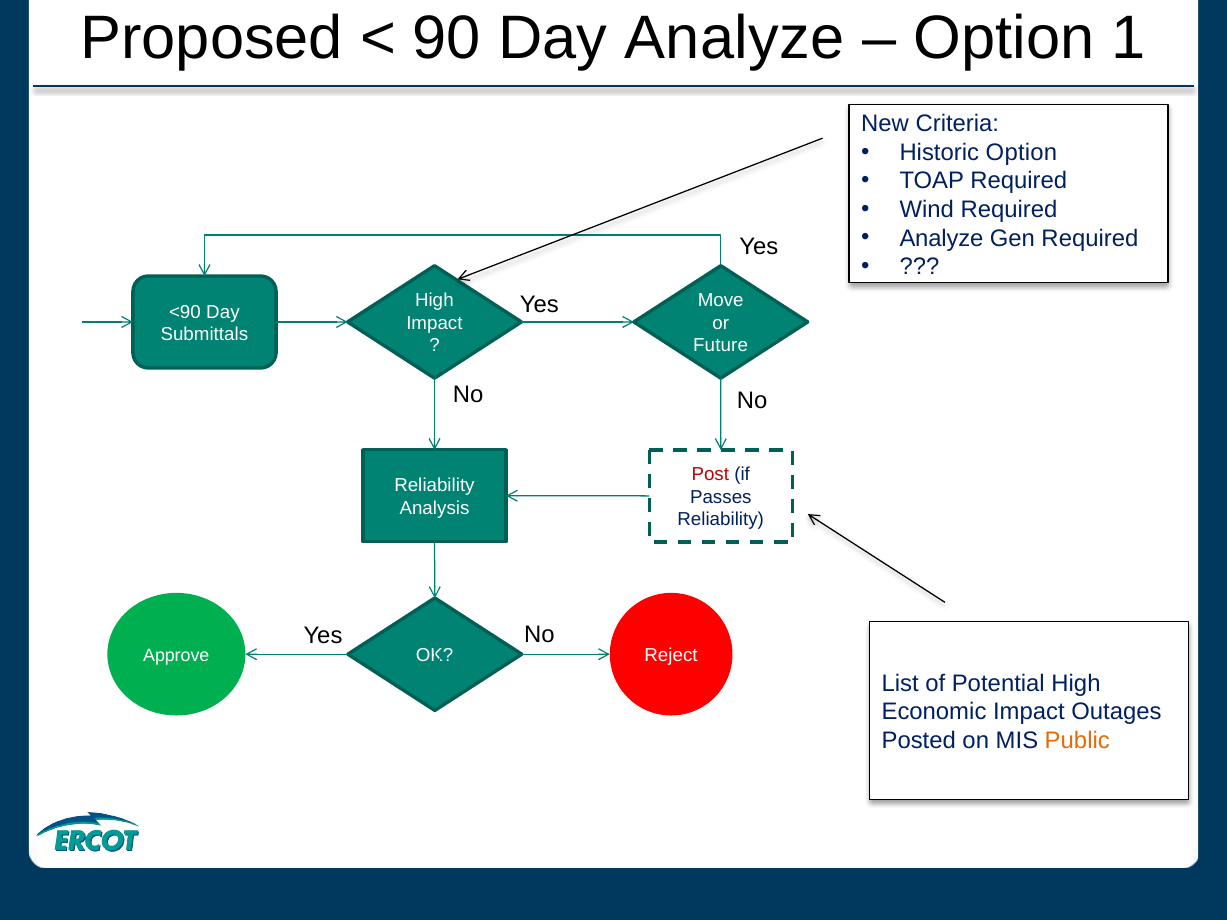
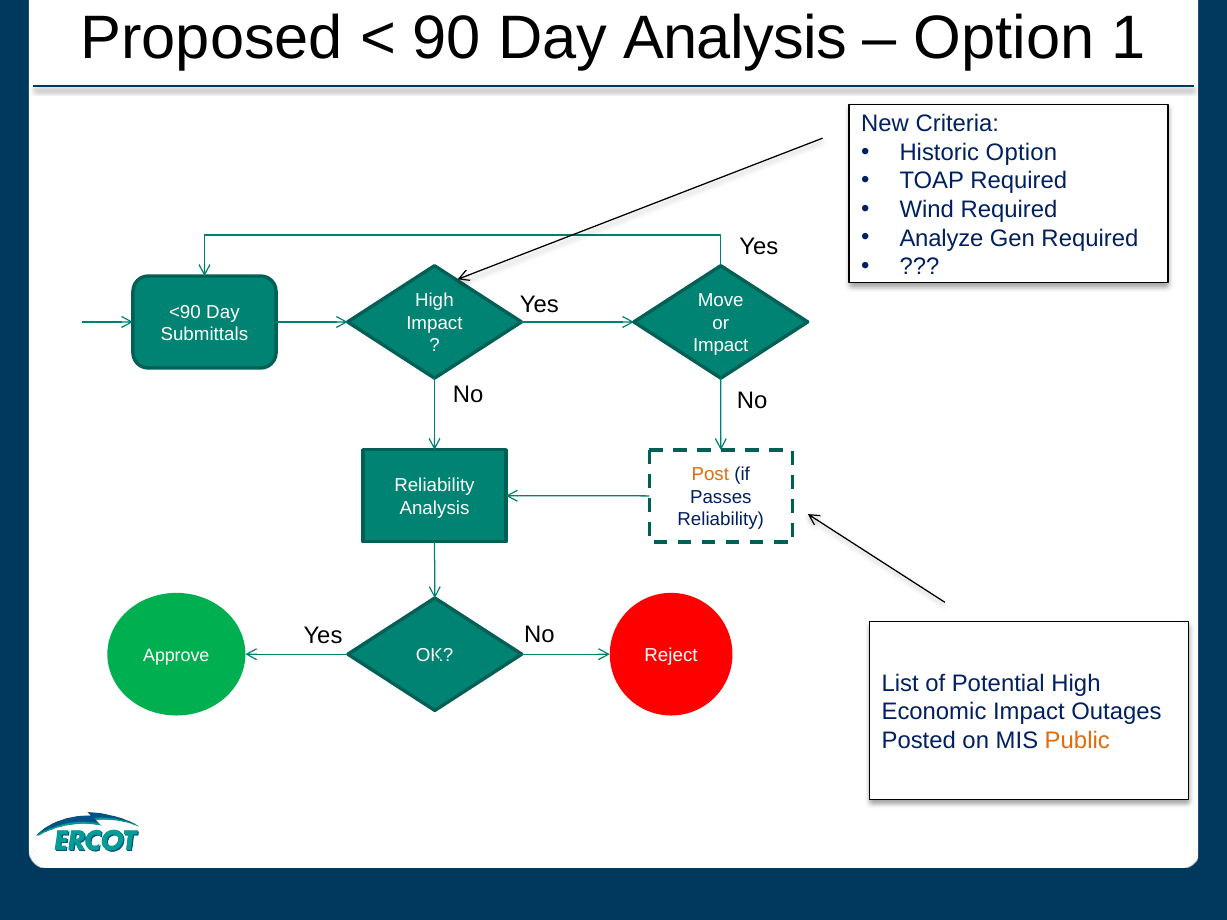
Day Analyze: Analyze -> Analysis (735, 39)
Future: Future -> Impact (721, 346)
Post colour: red -> orange (710, 475)
